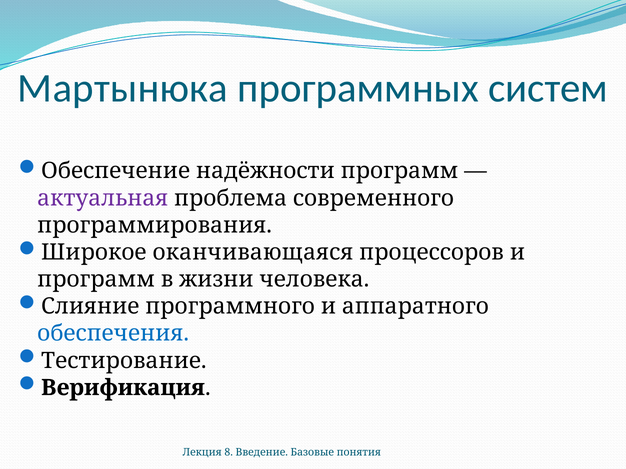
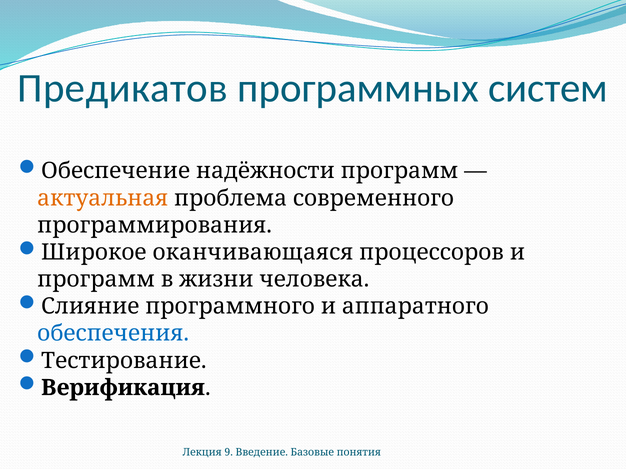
Мартынюка: Мартынюка -> Предикатов (123, 88)
актуальная colour: purple -> orange (103, 198)
8: 8 -> 9 (229, 453)
